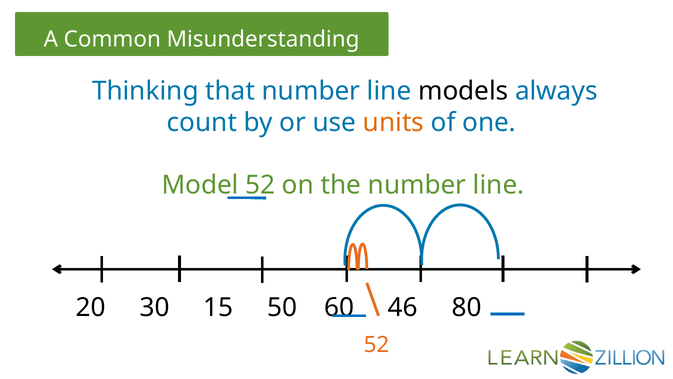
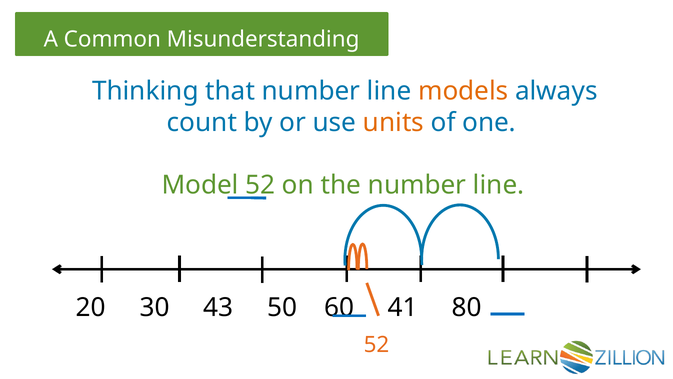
models colour: black -> orange (463, 91)
15: 15 -> 43 (218, 307)
46: 46 -> 41 (403, 307)
